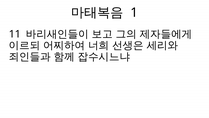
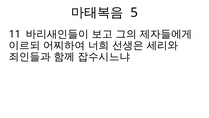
1: 1 -> 5 (134, 13)
